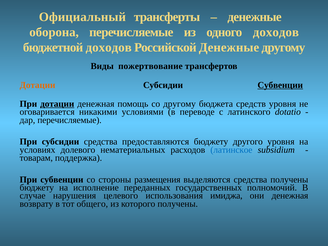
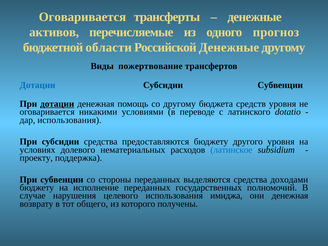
Официальный: Официальный -> Оговаривается (82, 17)
оборона: оборона -> активов (54, 32)
одного доходов: доходов -> прогноз (276, 32)
бюджетной доходов: доходов -> области (109, 47)
Дотации colour: orange -> blue (38, 85)
Субвенции underline: present -> none (280, 85)
дар перечисляемые: перечисляемые -> использования (69, 120)
товарам: товарам -> проекту (36, 158)
стороны размещения: размещения -> переданных (157, 180)
средства получены: получены -> доходами (289, 180)
